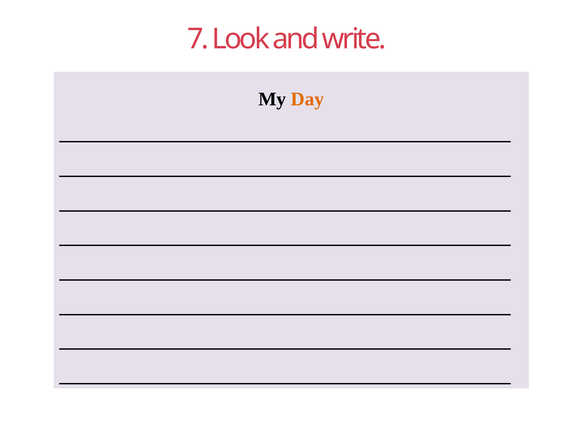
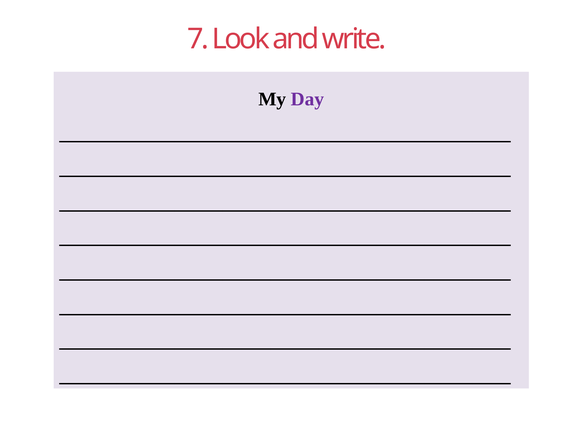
Day colour: orange -> purple (308, 99)
